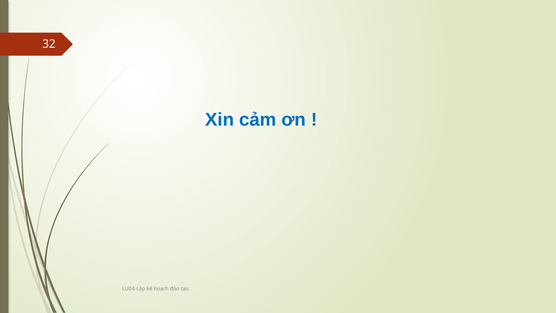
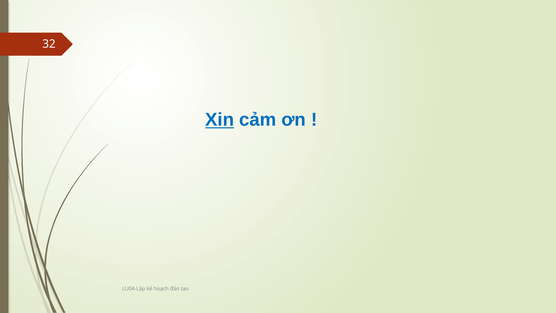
Xin underline: none -> present (220, 120)
